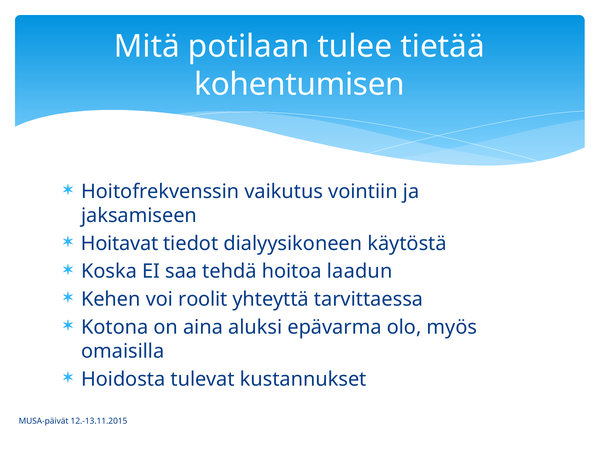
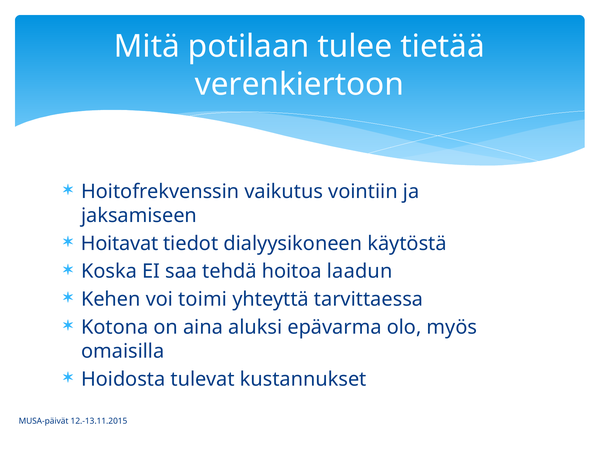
kohentumisen: kohentumisen -> verenkiertoon (299, 84)
roolit: roolit -> toimi (203, 299)
